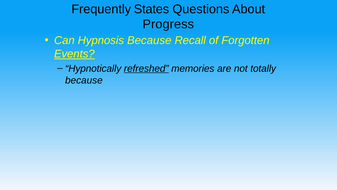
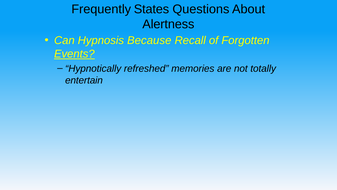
Progress: Progress -> Alertness (168, 24)
refreshed underline: present -> none (146, 68)
because: because -> entertain (84, 80)
